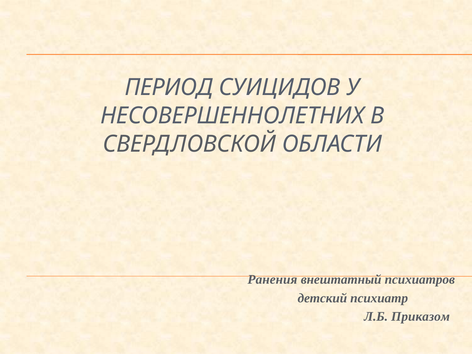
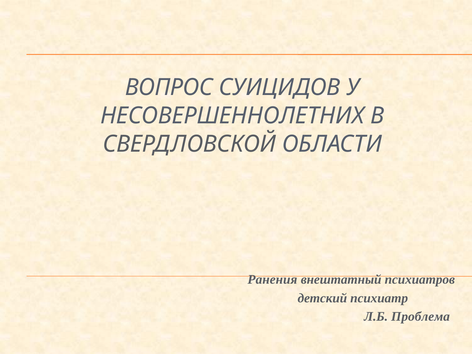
ПЕРИОД: ПЕРИОД -> ВОПРОС (169, 87)
Приказом: Приказом -> Проблема (421, 316)
